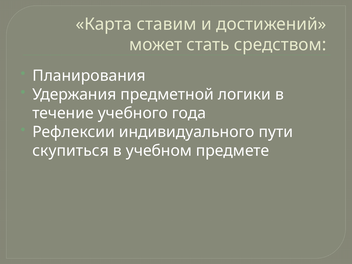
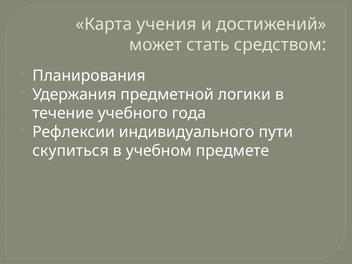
ставим: ставим -> учения (167, 24)
